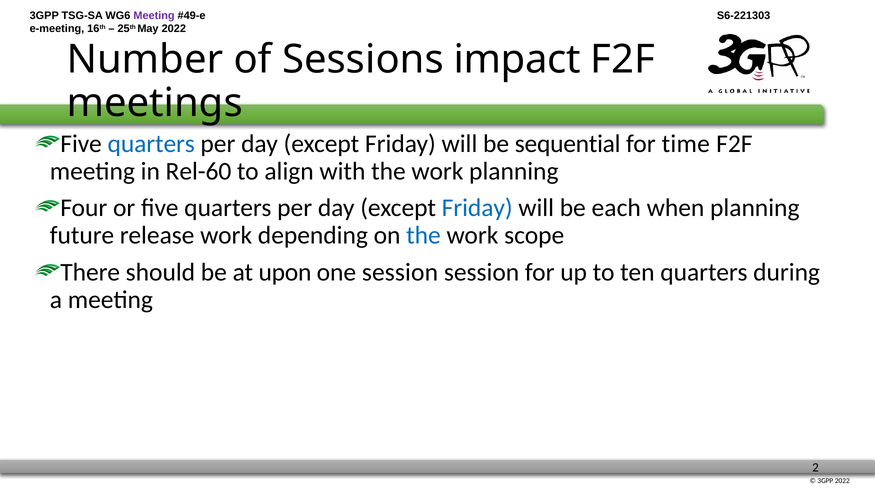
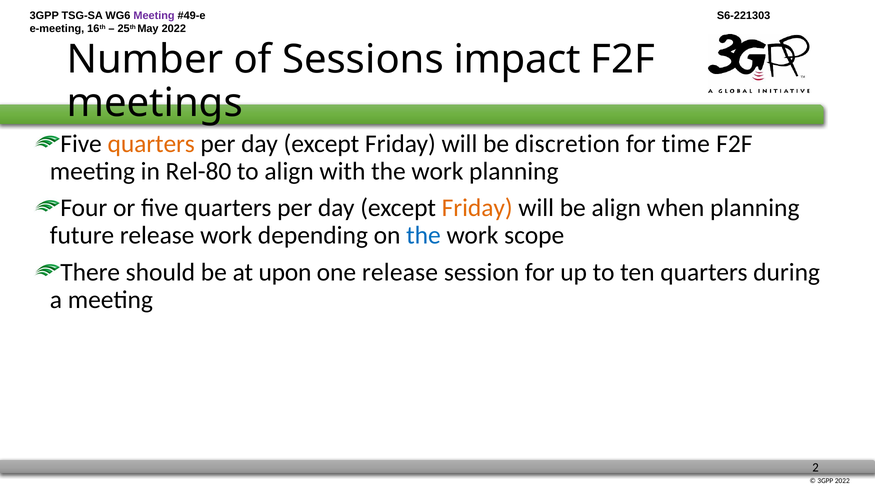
quarters colour: blue -> orange (151, 144)
sequential: sequential -> discretion (567, 144)
Rel-60: Rel-60 -> Rel-80 (198, 171)
Friday colour: blue -> orange (477, 208)
be each: each -> align (616, 208)
one session: session -> release (400, 272)
